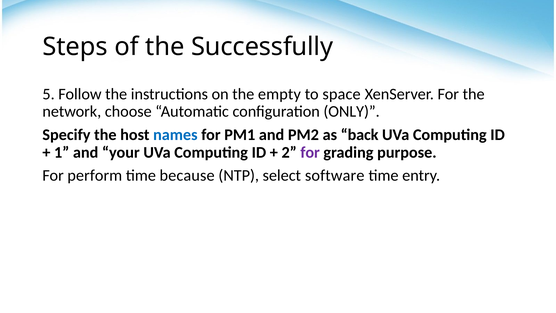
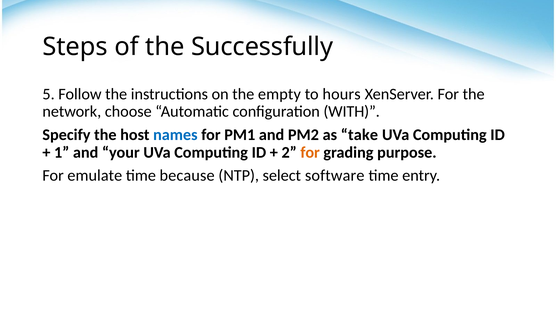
space: space -> hours (342, 94)
ONLY: ONLY -> WITH (352, 111)
back: back -> take (359, 135)
for colour: purple -> orange (310, 152)
perform: perform -> emulate (95, 175)
